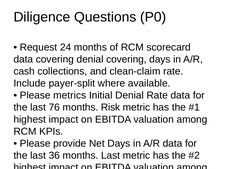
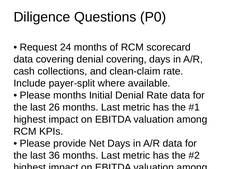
Please metrics: metrics -> months (70, 96)
76: 76 -> 26 (54, 108)
Risk: Risk -> Last (110, 108)
